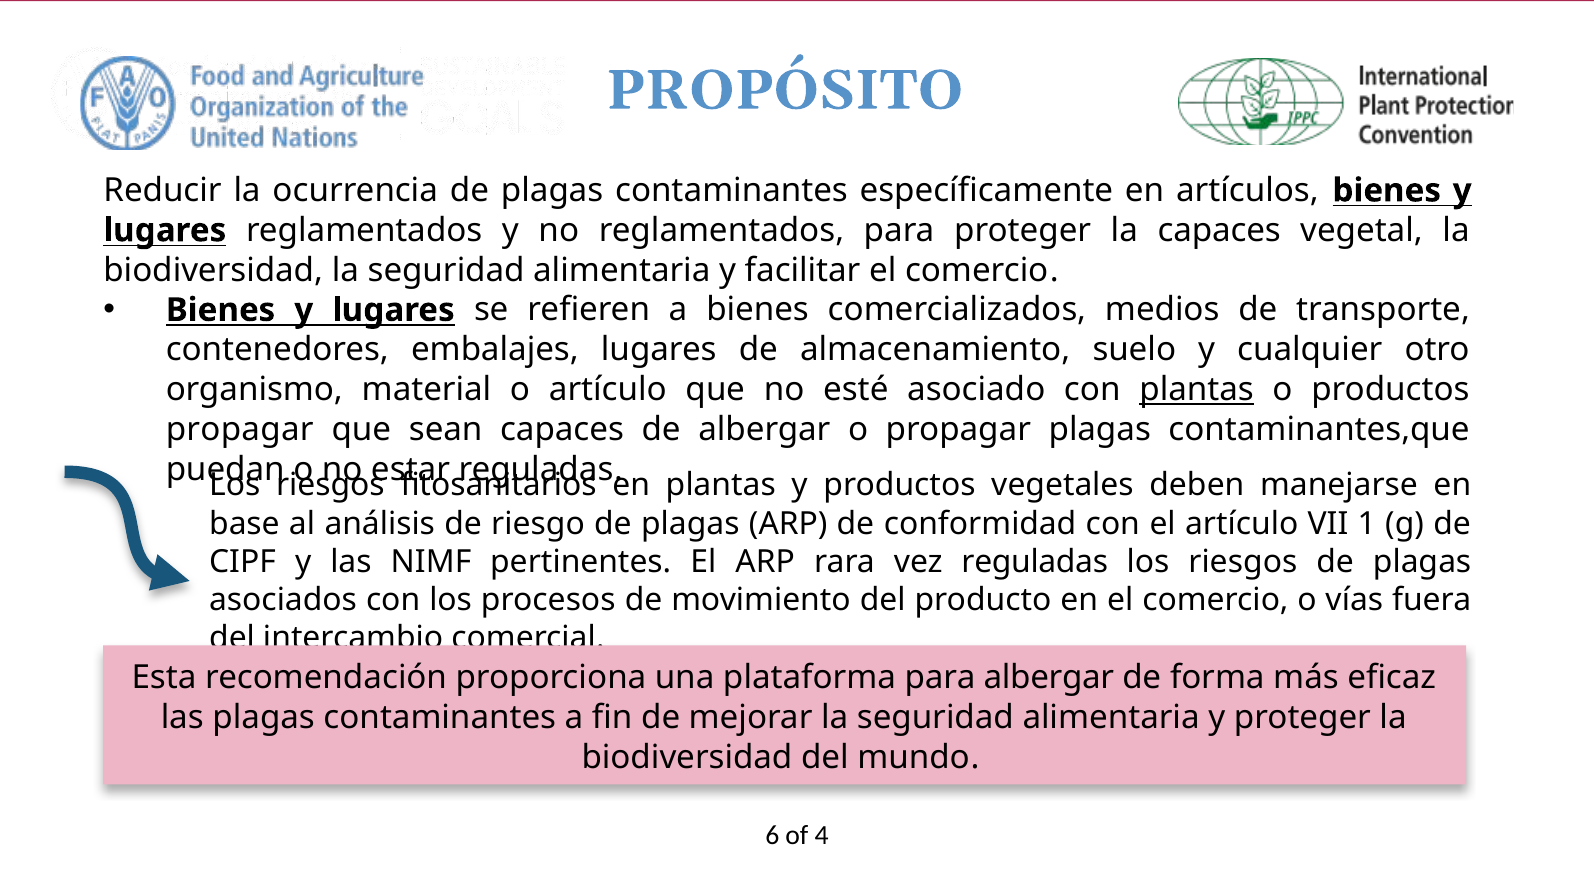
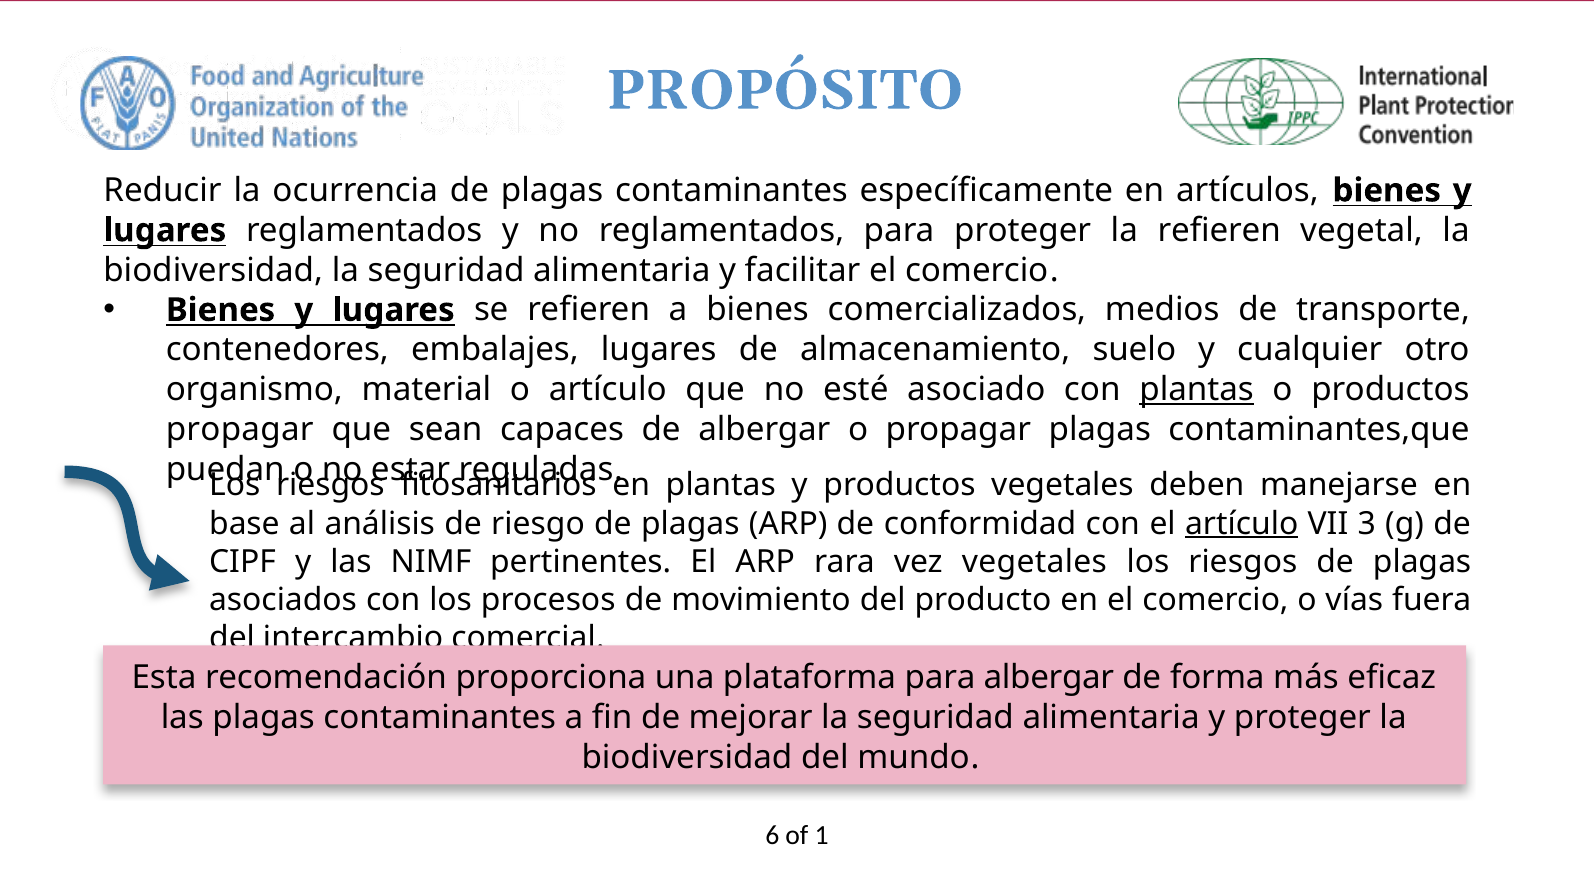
la capaces: capaces -> refieren (1219, 231)
artículo underline: none -> present (1242, 524)
1: 1 -> 3 (1367, 524)
vez reguladas: reguladas -> vegetales (1034, 562)
4: 4 -> 1 (822, 836)
